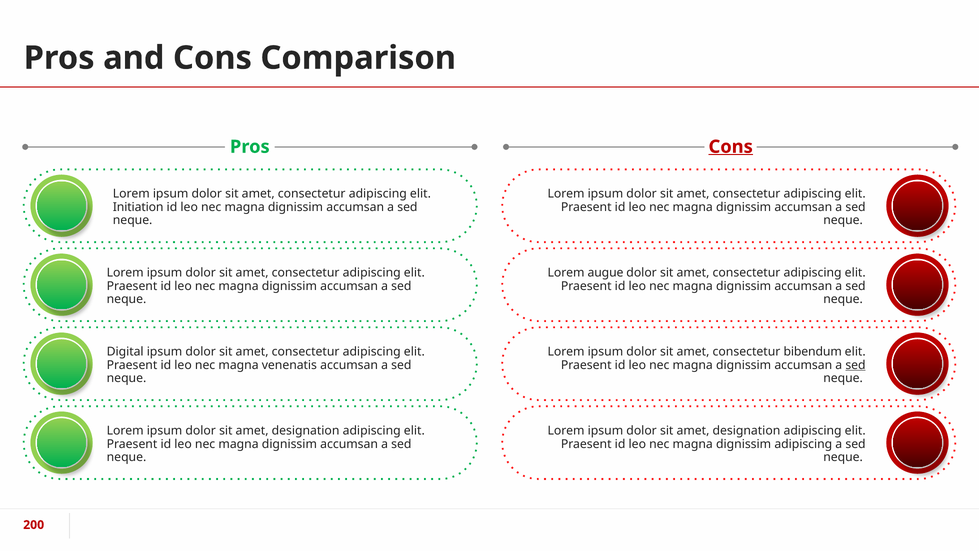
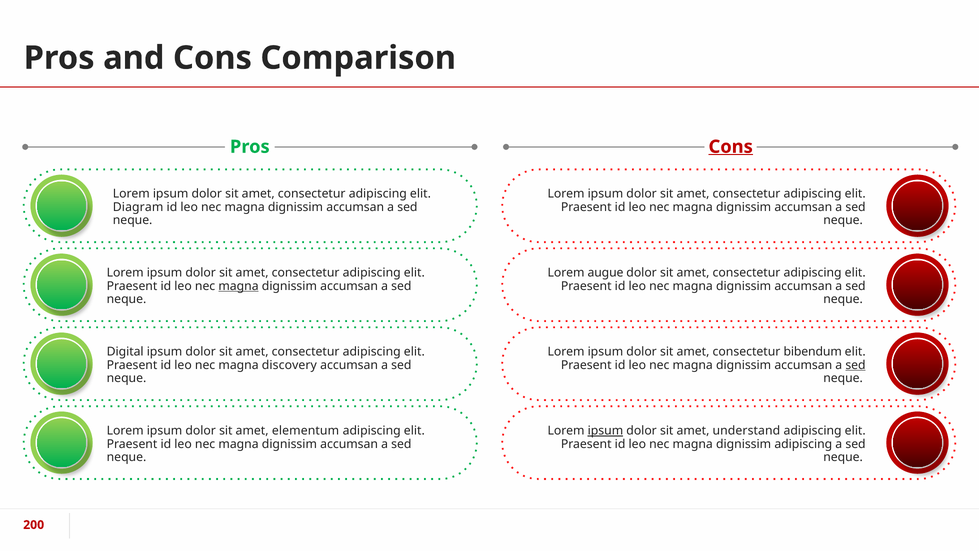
Initiation: Initiation -> Diagram (138, 207)
magna underline: none -> present (239, 286)
venenatis: venenatis -> discovery (289, 365)
designation: designation -> elementum (305, 430)
ipsum underline: none -> present (605, 430)
designation: designation -> understand (746, 430)
